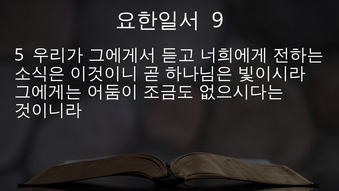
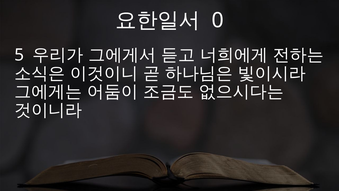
9: 9 -> 0 (218, 20)
